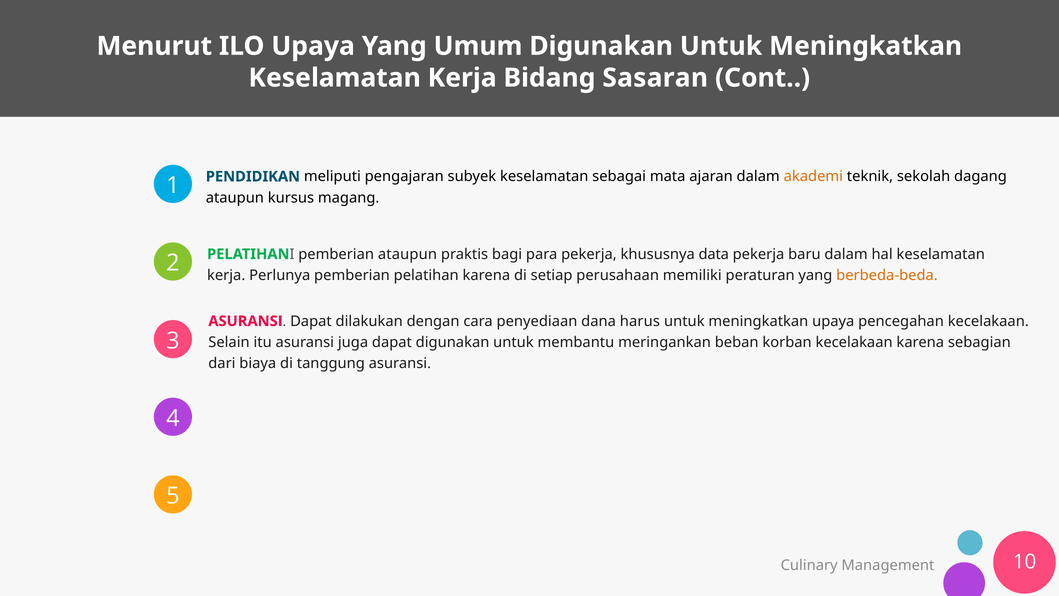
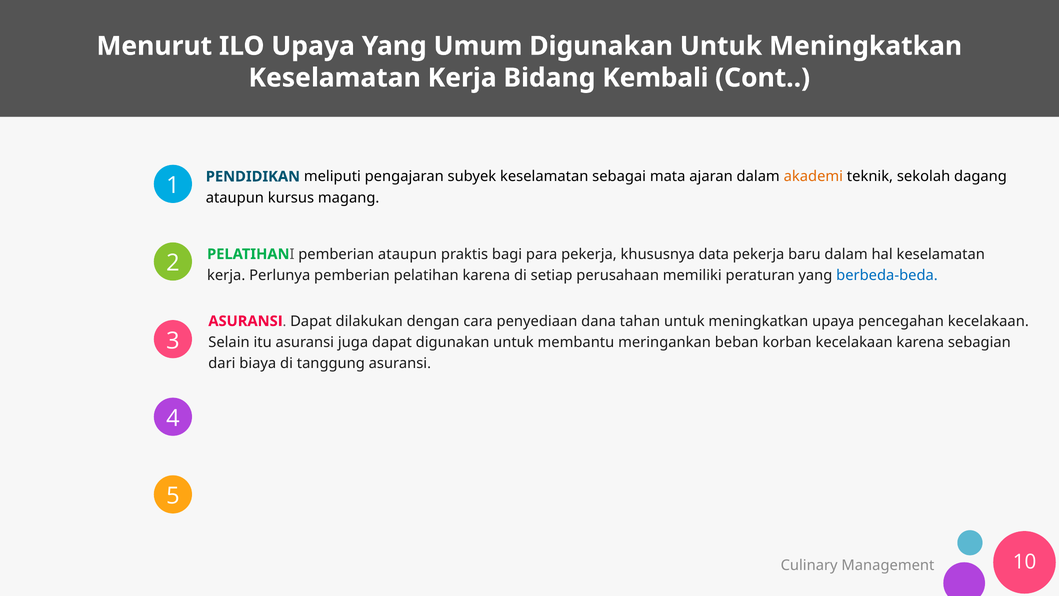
Sasaran: Sasaran -> Kembali (655, 78)
berbeda-beda colour: orange -> blue (887, 275)
harus: harus -> tahan (640, 321)
